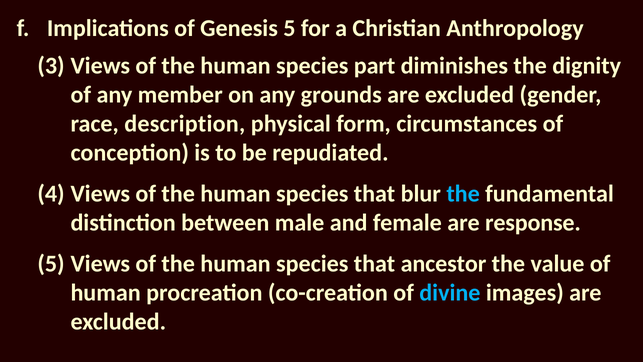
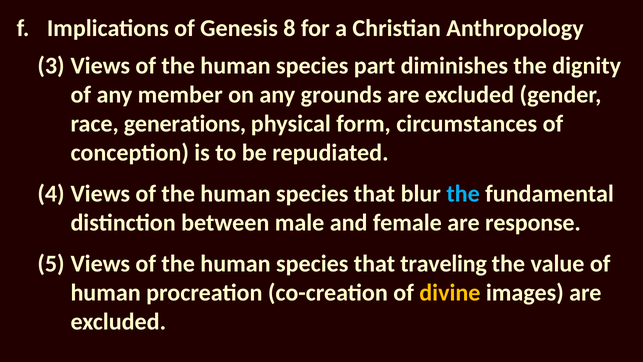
5: 5 -> 8 (289, 28)
description: description -> generations (185, 124)
ancestor: ancestor -> traveling (444, 264)
divine colour: light blue -> yellow (450, 292)
